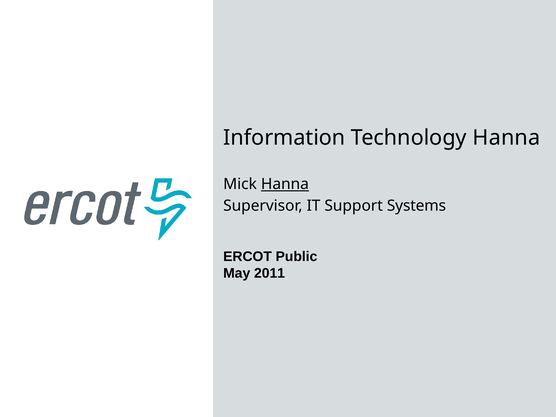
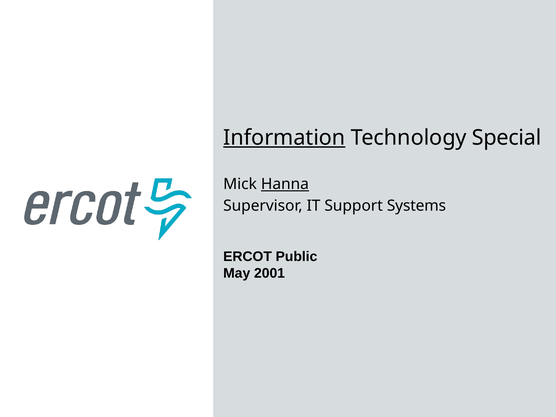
Information underline: none -> present (284, 138)
Technology Hanna: Hanna -> Special (507, 138)
2011: 2011 -> 2001 (270, 273)
